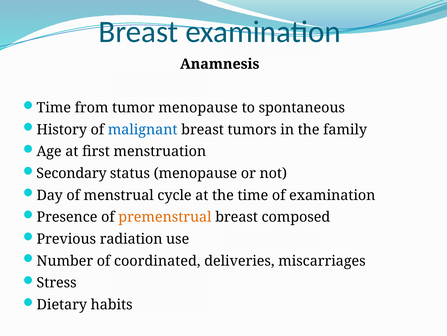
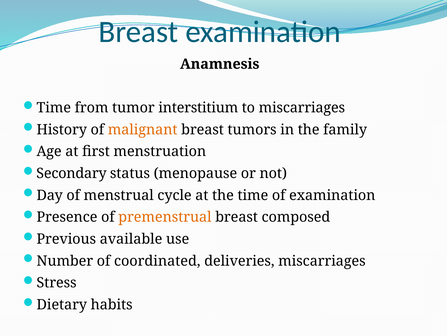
tumor menopause: menopause -> interstitium (198, 108)
to spontaneous: spontaneous -> miscarriages (302, 108)
malignant colour: blue -> orange (143, 129)
radiation: radiation -> available (131, 239)
